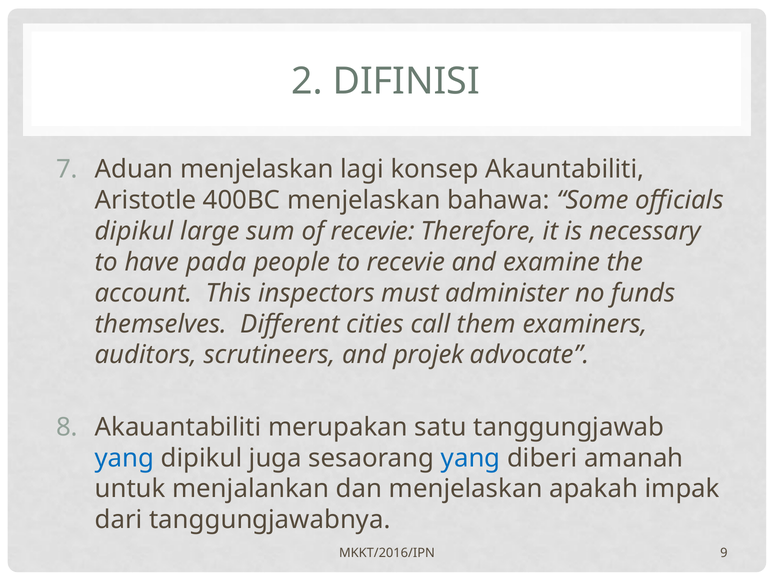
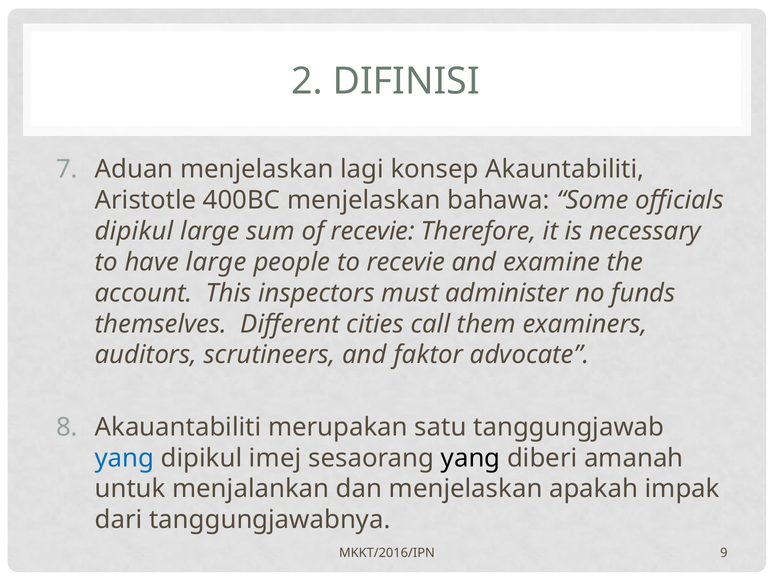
have pada: pada -> large (216, 262)
projek: projek -> faktor (428, 355)
juga: juga -> imej (275, 458)
yang colour: blue -> black (471, 458)
